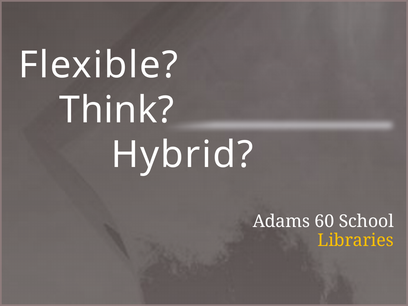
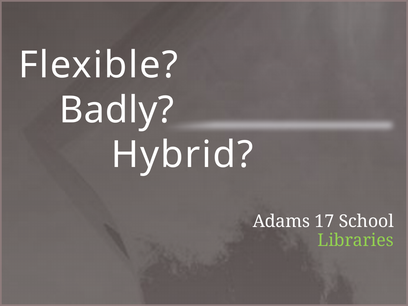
Think: Think -> Badly (117, 110)
60: 60 -> 17 (324, 221)
Libraries colour: yellow -> light green (356, 240)
